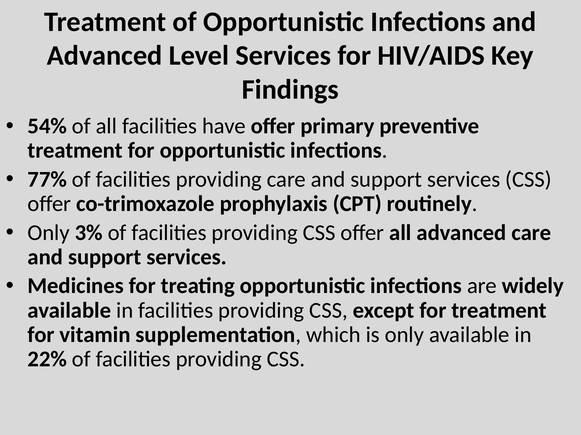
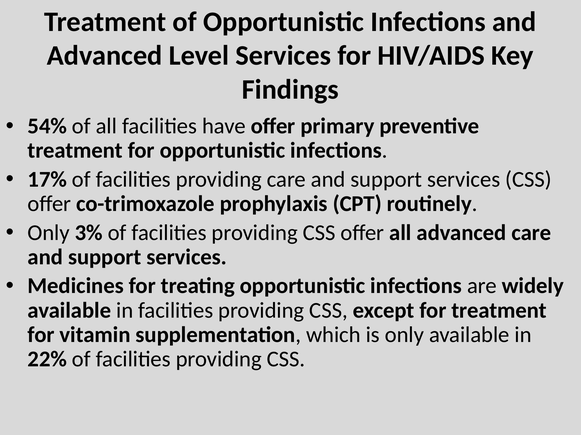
77%: 77% -> 17% (47, 180)
